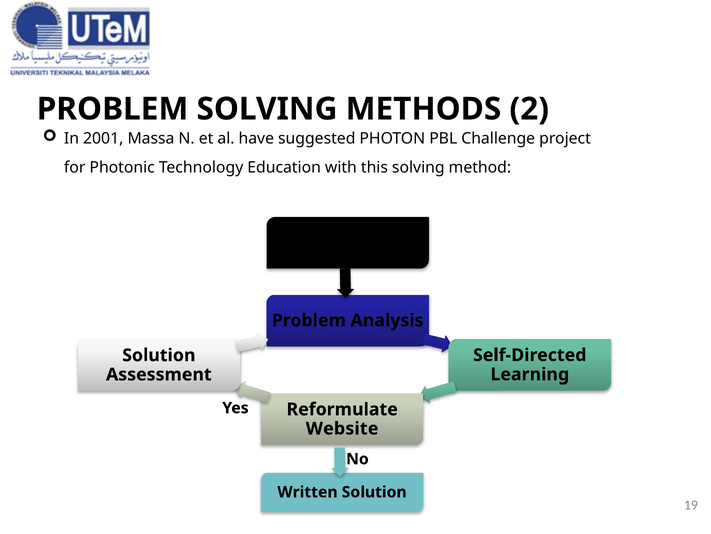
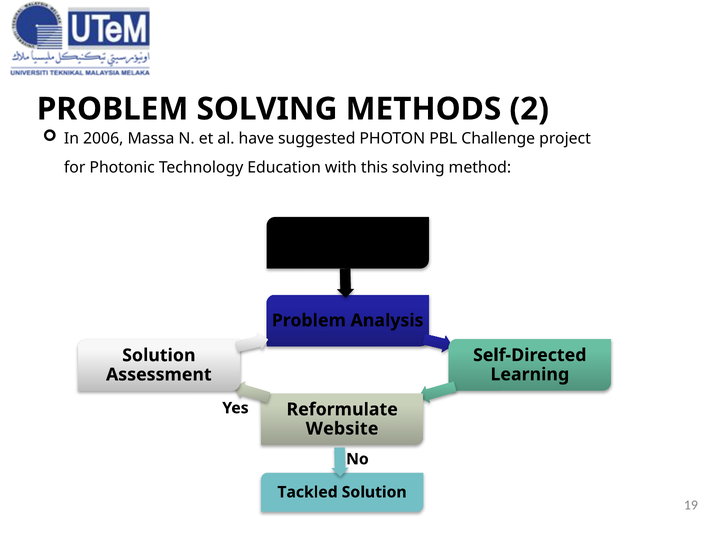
2001: 2001 -> 2006 (103, 139)
Written: Written -> Tackled (308, 491)
